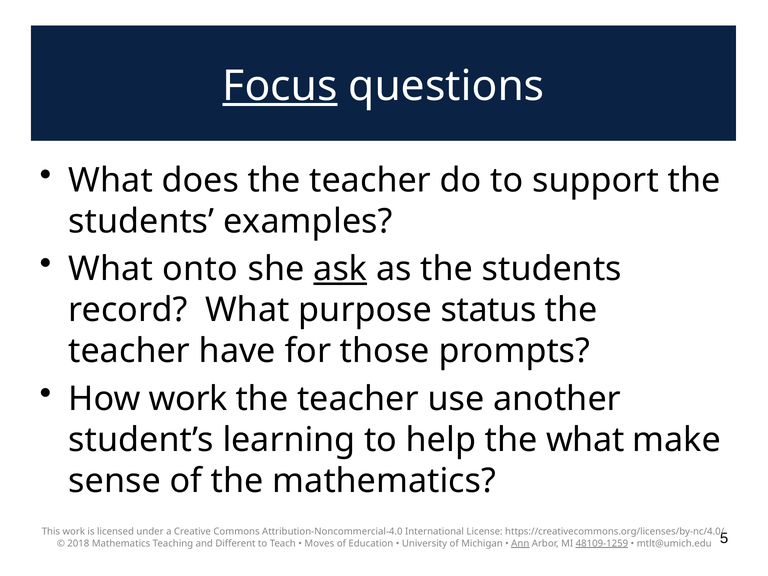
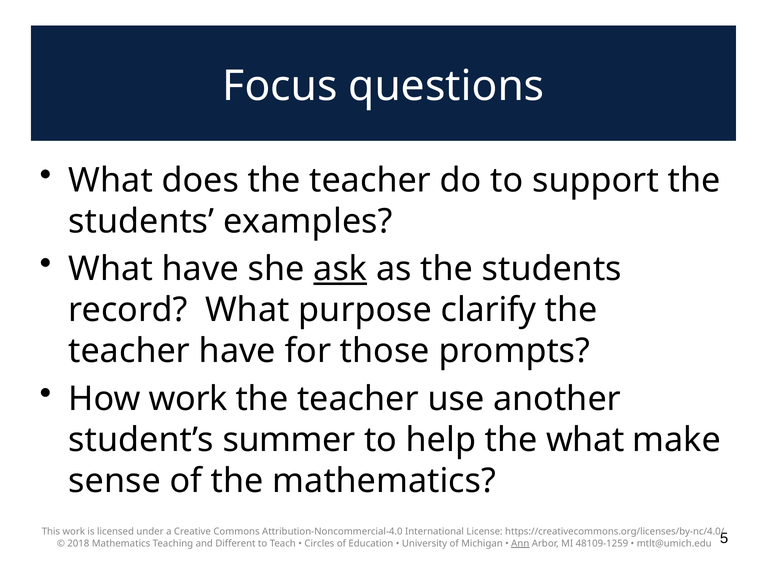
Focus underline: present -> none (280, 86)
What onto: onto -> have (200, 269)
status: status -> clarify (488, 310)
learning: learning -> summer (289, 440)
Moves: Moves -> Circles (319, 543)
48109-1259 underline: present -> none (602, 543)
